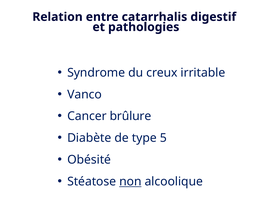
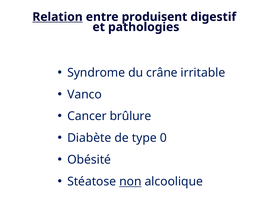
Relation underline: none -> present (58, 17)
catarrhalis: catarrhalis -> produisent (155, 17)
creux: creux -> crâne (162, 73)
5: 5 -> 0 (163, 138)
